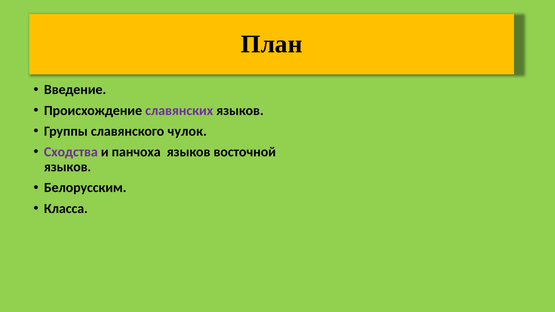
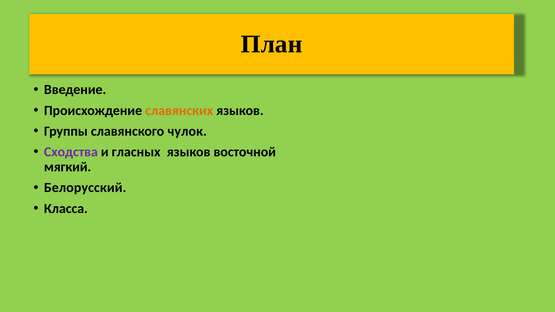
славянских colour: purple -> orange (179, 111)
панчоха: панчоха -> гласных (136, 152)
языков: языков -> мягкий (68, 167)
Белорусским: Белорусским -> Белорусский (85, 188)
